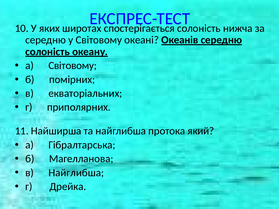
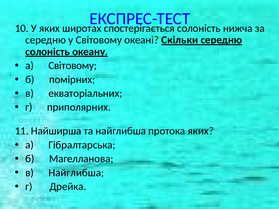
Океанів: Океанів -> Скільки (180, 40)
протока який: який -> яких (201, 131)
